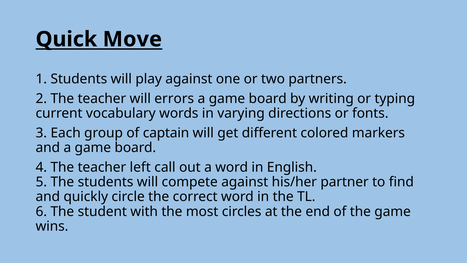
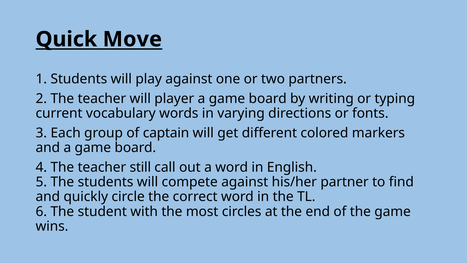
errors: errors -> player (174, 99)
left: left -> still (140, 167)
